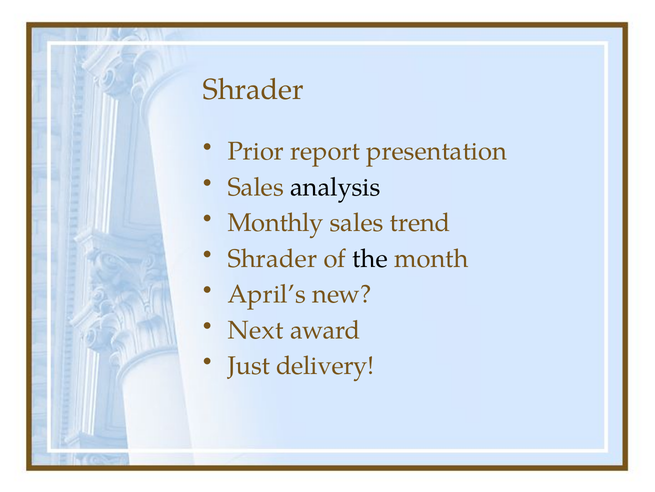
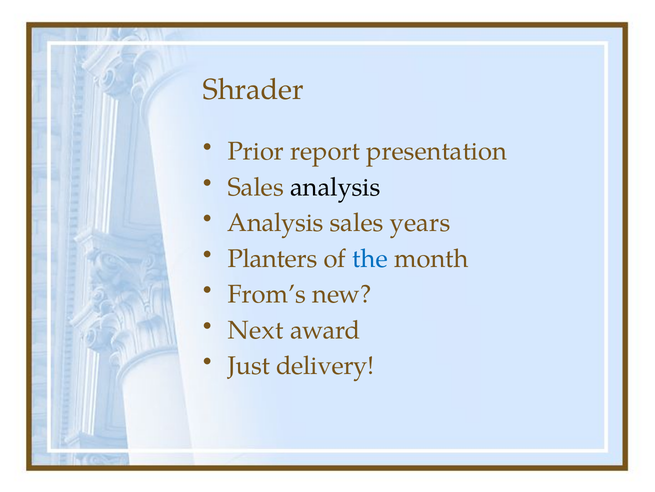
Monthly: Monthly -> Analysis (276, 223)
trend: trend -> years (420, 223)
Shrader: Shrader -> Planters (272, 258)
the colour: black -> blue (370, 258)
April’s: April’s -> From’s (267, 294)
